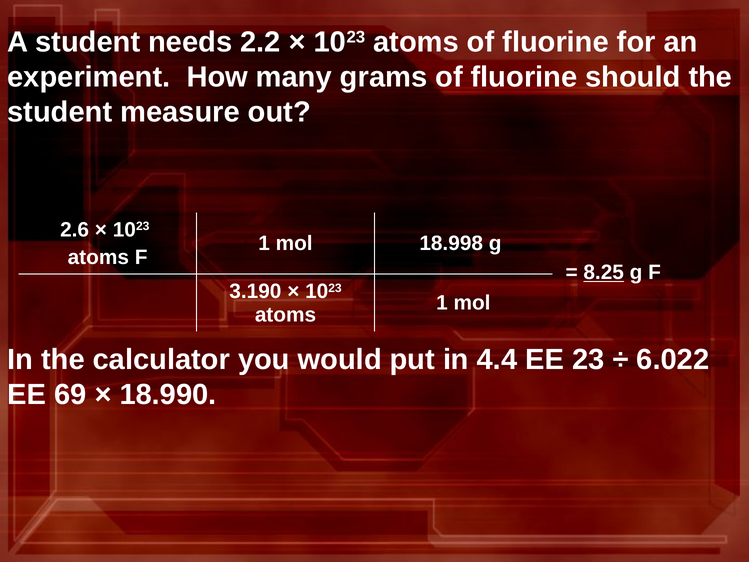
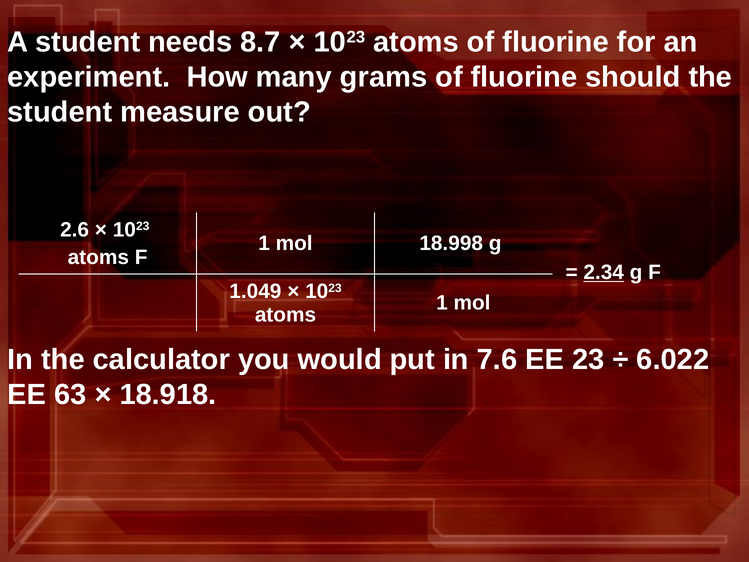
2.2: 2.2 -> 8.7 (260, 42)
8.25: 8.25 -> 2.34 (604, 272)
3.190: 3.190 -> 1.049 (255, 291)
4.4: 4.4 -> 7.6 (497, 360)
69: 69 -> 63 (70, 395)
18.990: 18.990 -> 18.918 (168, 395)
